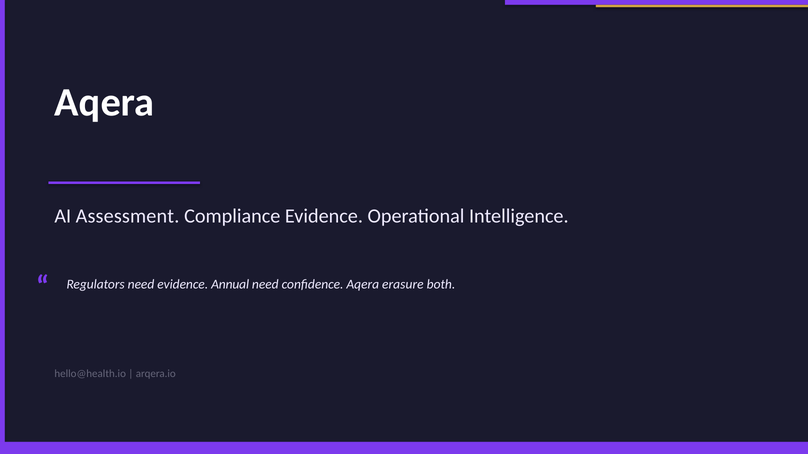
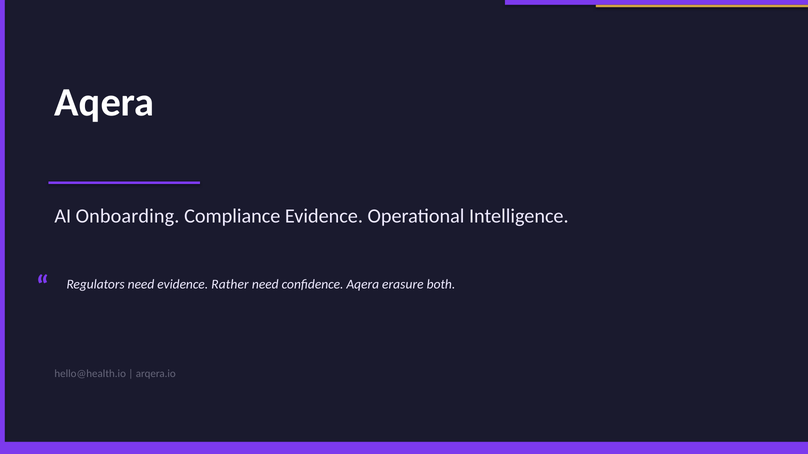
Assessment: Assessment -> Onboarding (128, 216)
Annual: Annual -> Rather (230, 285)
